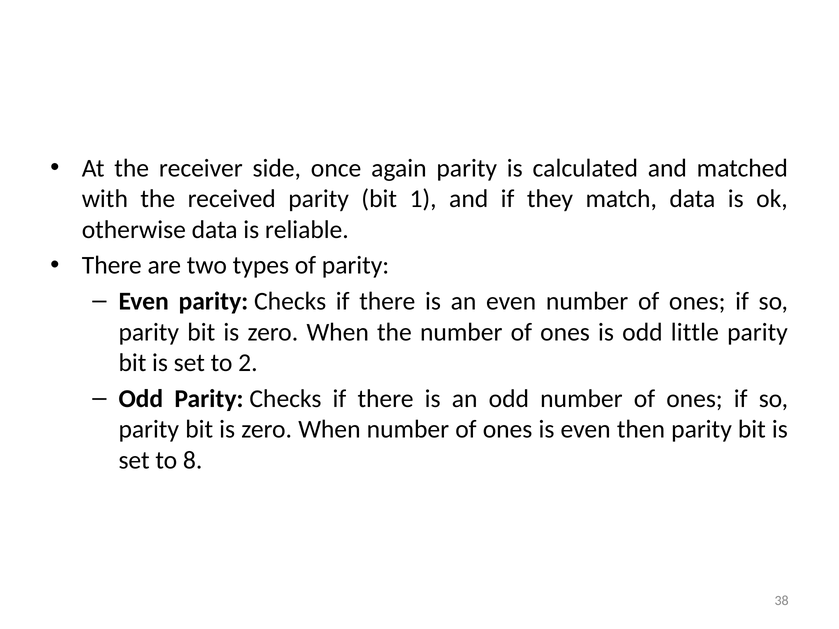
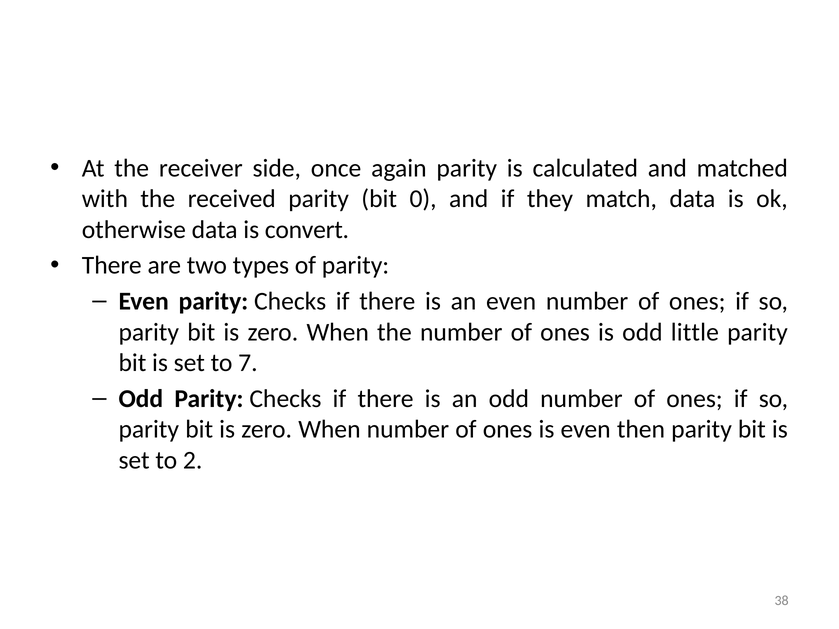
1: 1 -> 0 (423, 199)
reliable: reliable -> convert (307, 230)
2: 2 -> 7 (248, 363)
8: 8 -> 2 (193, 460)
